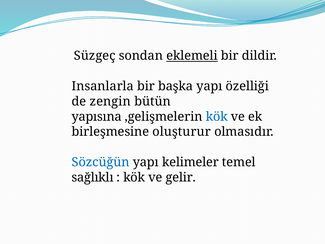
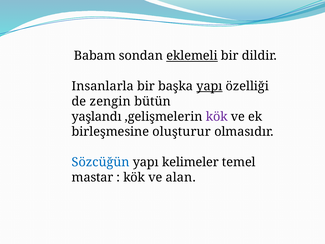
Süzgeç: Süzgeç -> Babam (95, 56)
yapı underline: none -> present (209, 86)
yapısına: yapısına -> yaşlandı (97, 116)
kök colour: blue -> purple (217, 116)
sağlıklı: sağlıklı -> mastar (93, 177)
gelir: gelir -> alan (181, 177)
